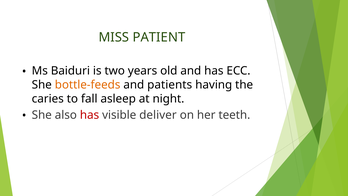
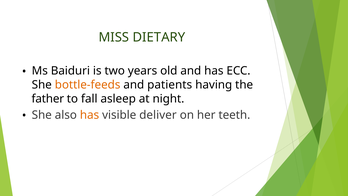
PATIENT: PATIENT -> DIETARY (159, 37)
caries: caries -> father (48, 99)
has colour: red -> orange (90, 115)
